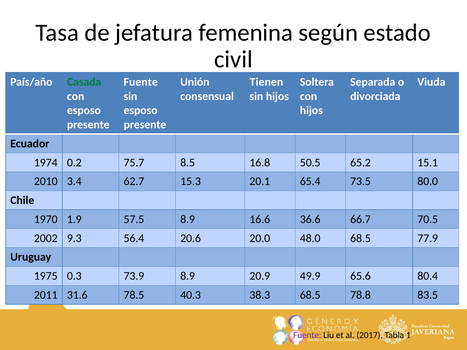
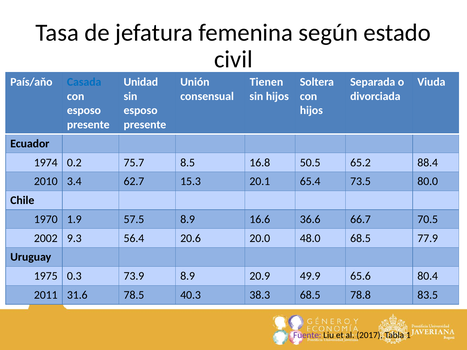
Casada colour: green -> blue (84, 82)
Fuente: Fuente -> Unidad (141, 82)
15.1: 15.1 -> 88.4 (428, 163)
